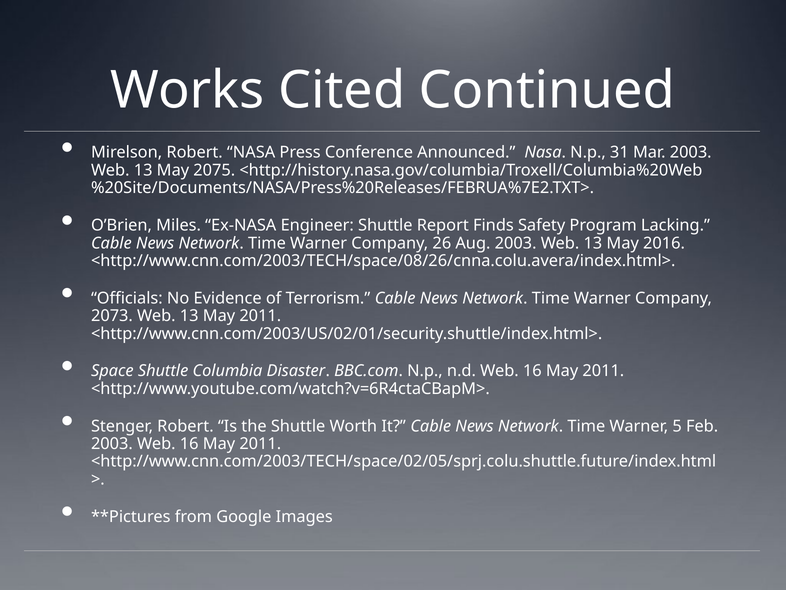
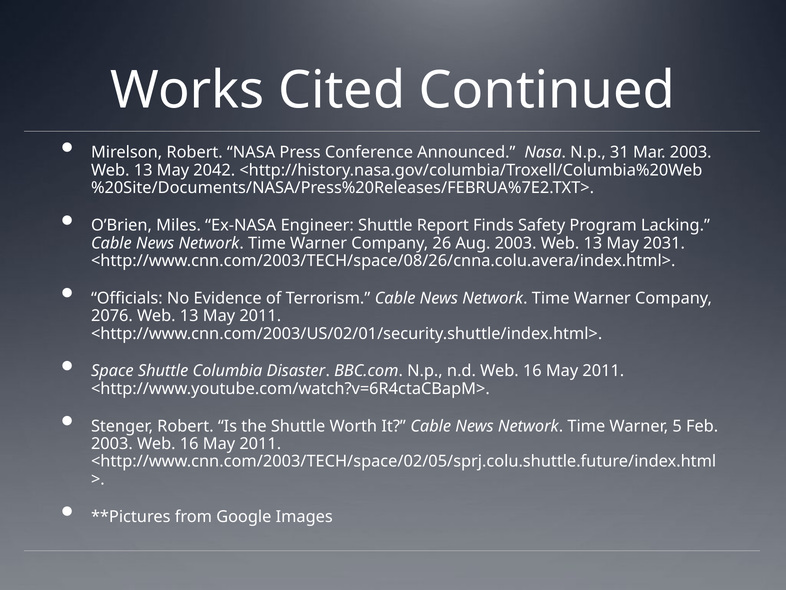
2075: 2075 -> 2042 (214, 170)
2016: 2016 -> 2031 (664, 243)
2073: 2073 -> 2076 (112, 316)
